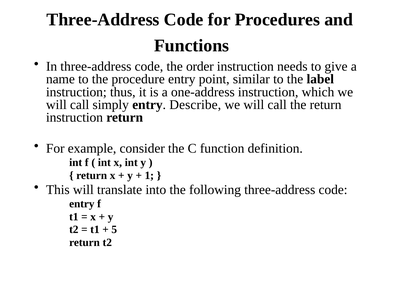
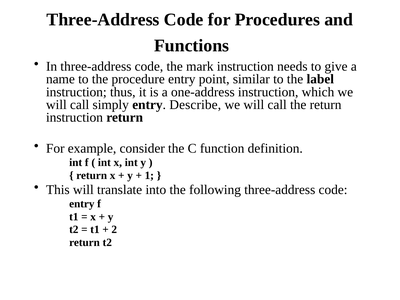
order: order -> mark (200, 66)
5: 5 -> 2 (114, 230)
